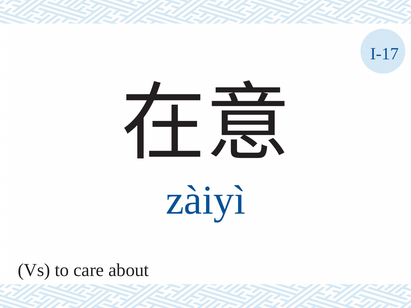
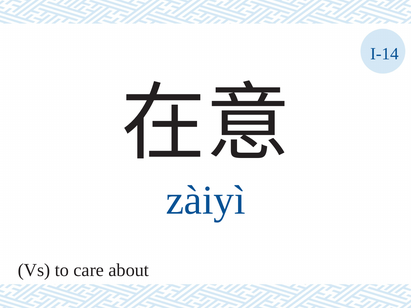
I-17: I-17 -> I-14 (384, 54)
